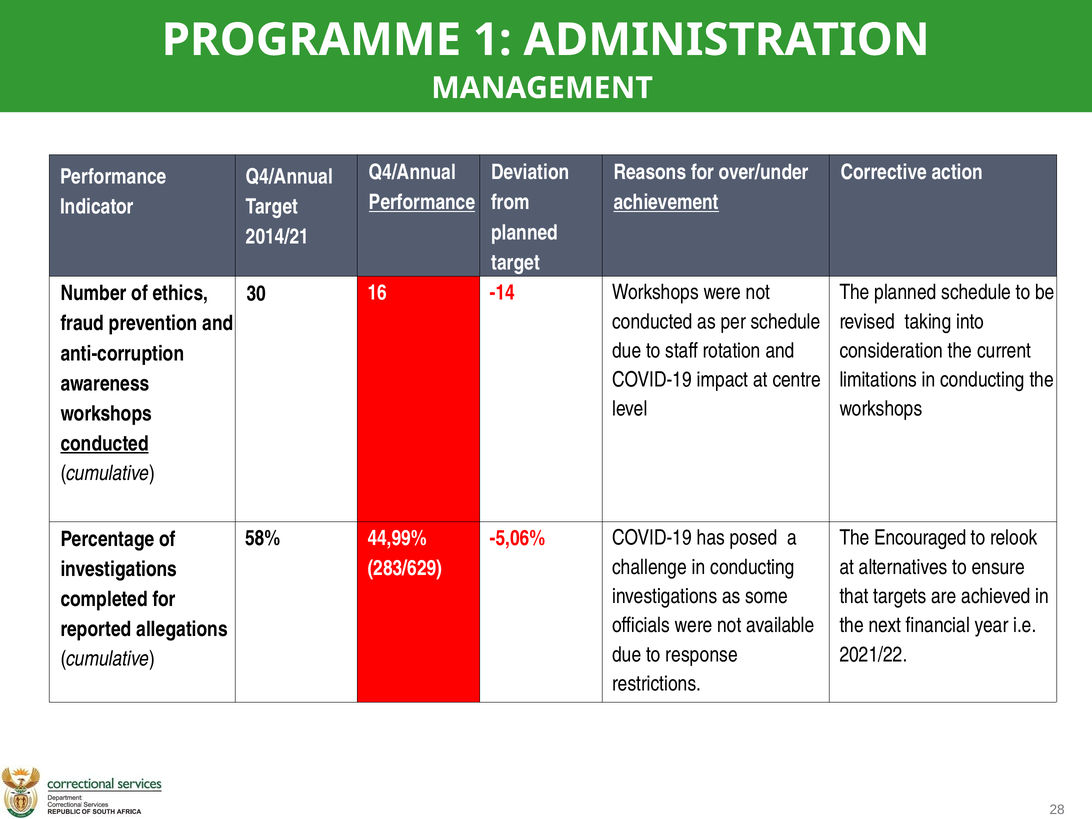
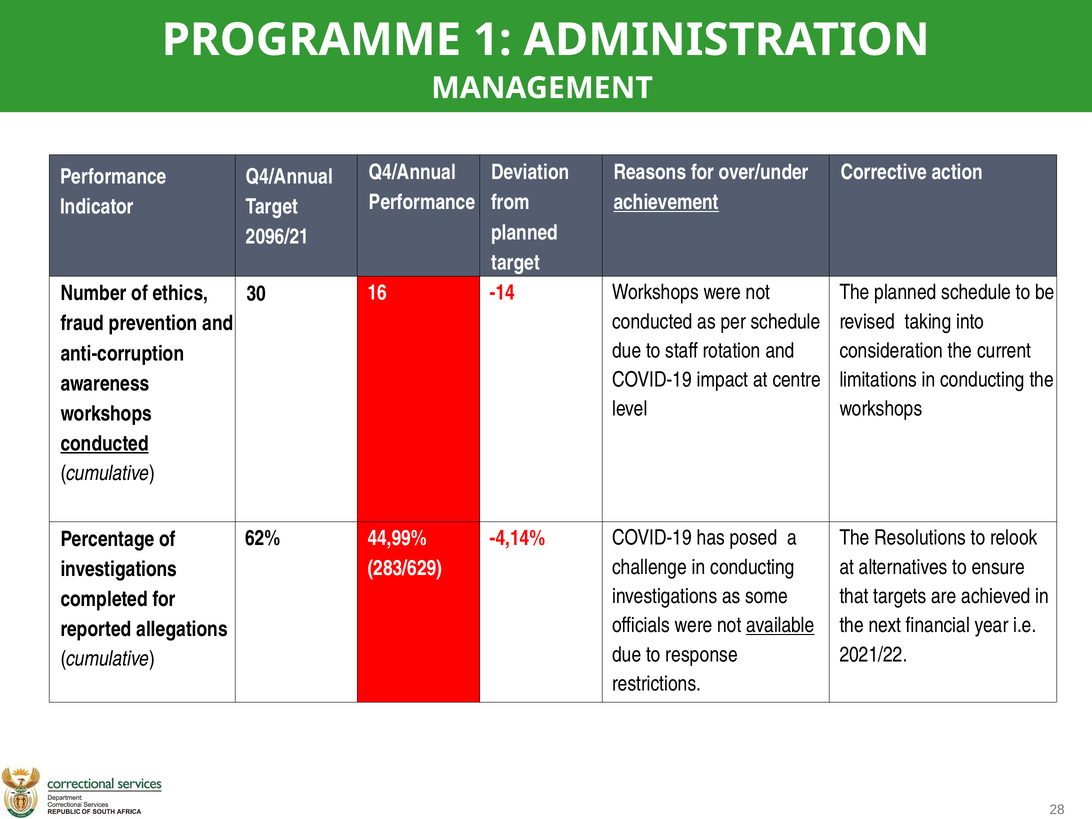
Performance underline: present -> none (422, 202)
2014/21: 2014/21 -> 2096/21 (277, 237)
Encouraged: Encouraged -> Resolutions (920, 538)
58%: 58% -> 62% (263, 538)
-5,06%: -5,06% -> -4,14% (518, 538)
available underline: none -> present (780, 625)
